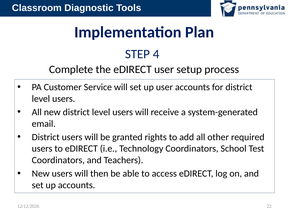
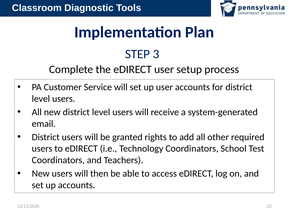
4: 4 -> 3 (156, 54)
